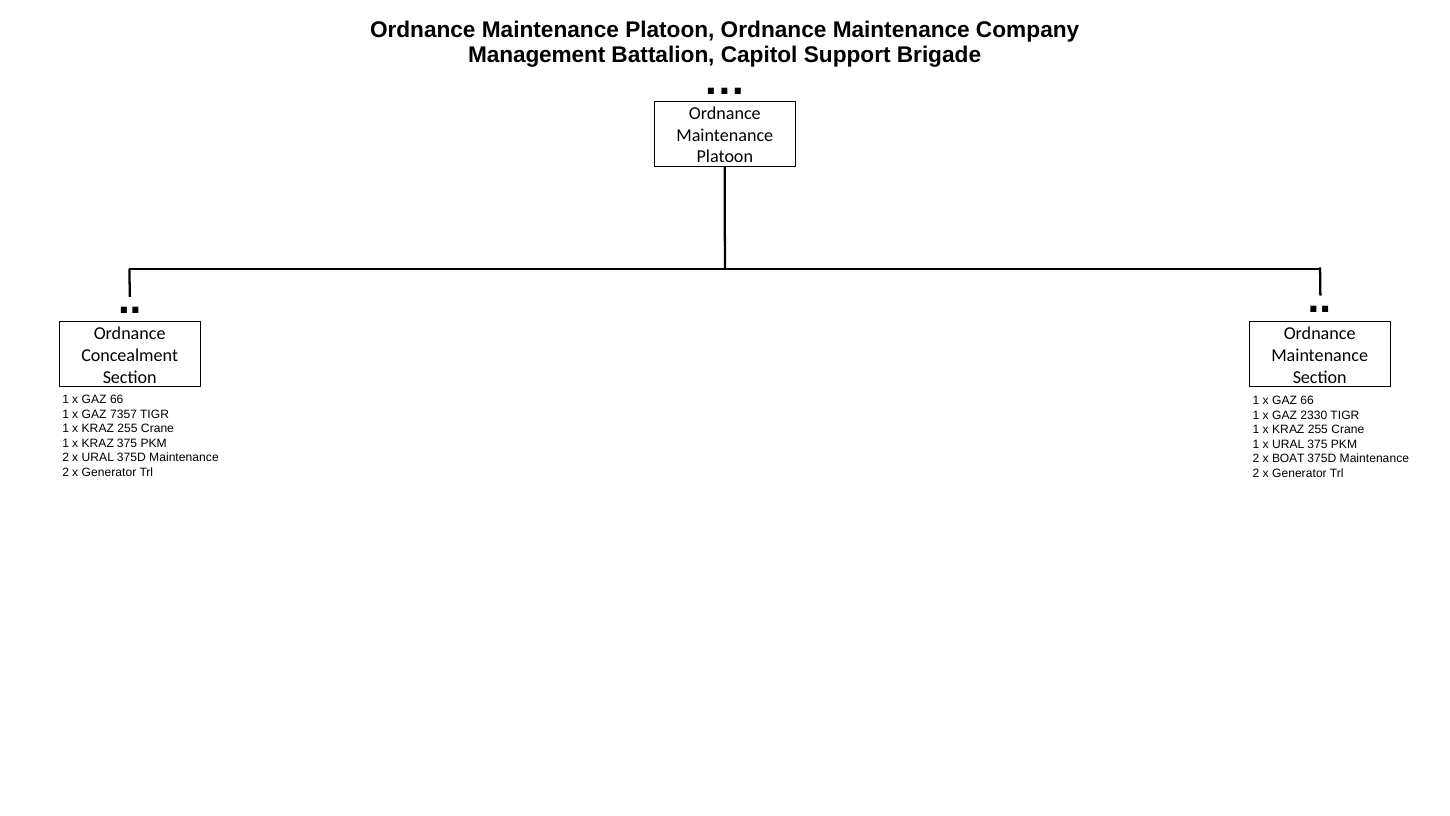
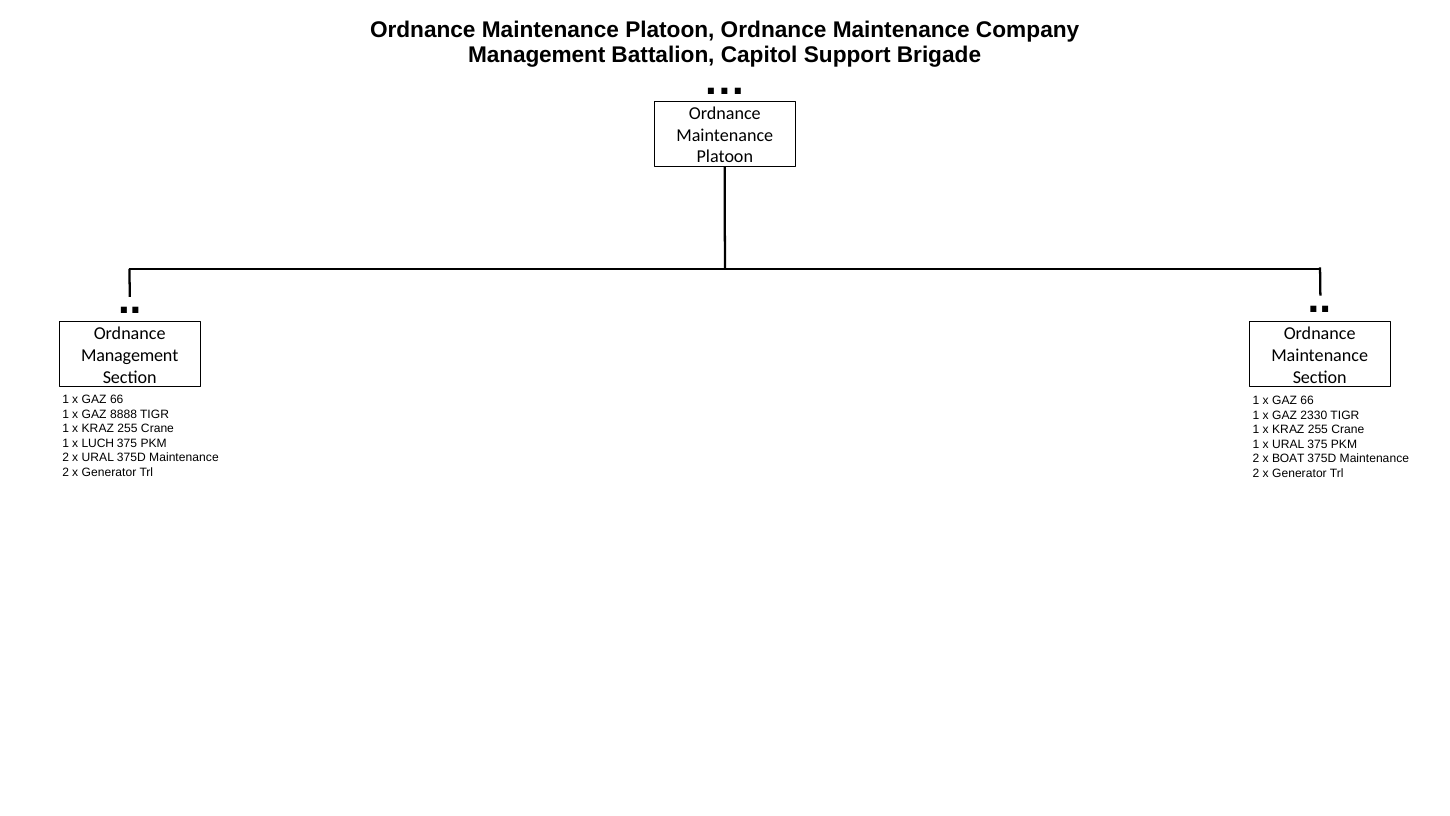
Concealment: Concealment -> Management (130, 355)
7357: 7357 -> 8888 (124, 414)
KRAZ: KRAZ -> LUCH (98, 443)
